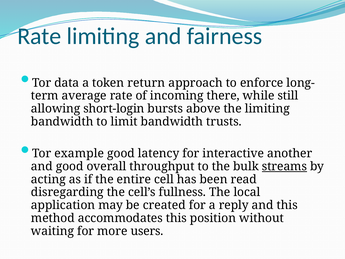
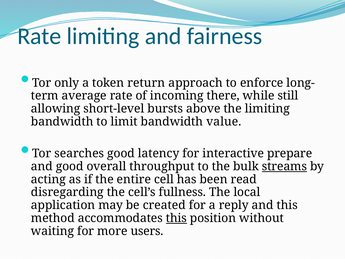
data: data -> only (67, 83)
short-login: short-login -> short-level (114, 109)
trusts: trusts -> value (224, 122)
example: example -> searches (79, 153)
another: another -> prepare (290, 153)
this underline: none -> present (176, 218)
